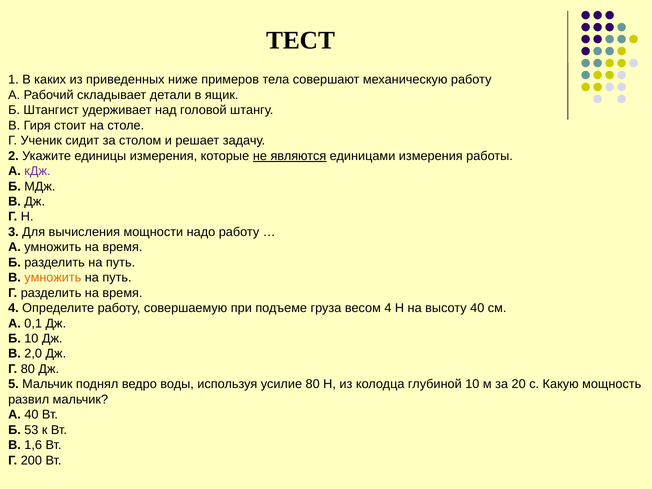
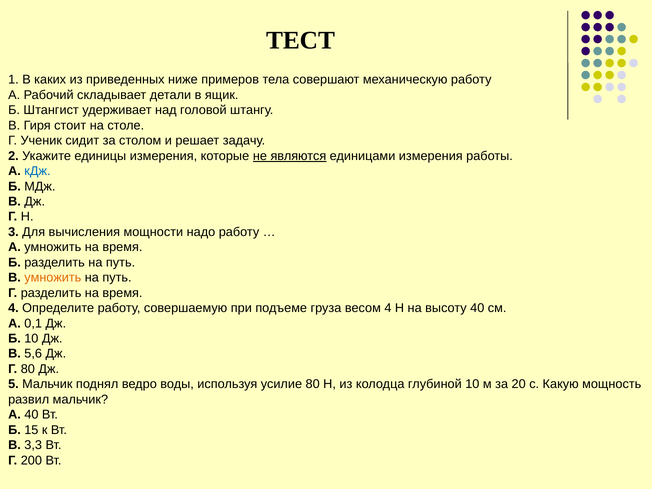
кДж colour: purple -> blue (37, 171)
2,0: 2,0 -> 5,6 (33, 354)
53: 53 -> 15 (31, 430)
1,6: 1,6 -> 3,3 (33, 445)
